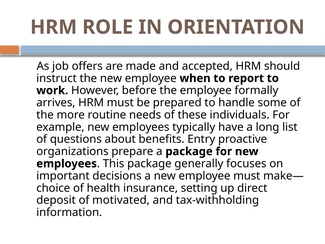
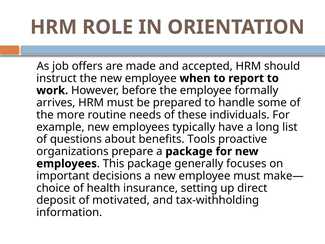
Entry: Entry -> Tools (201, 139)
